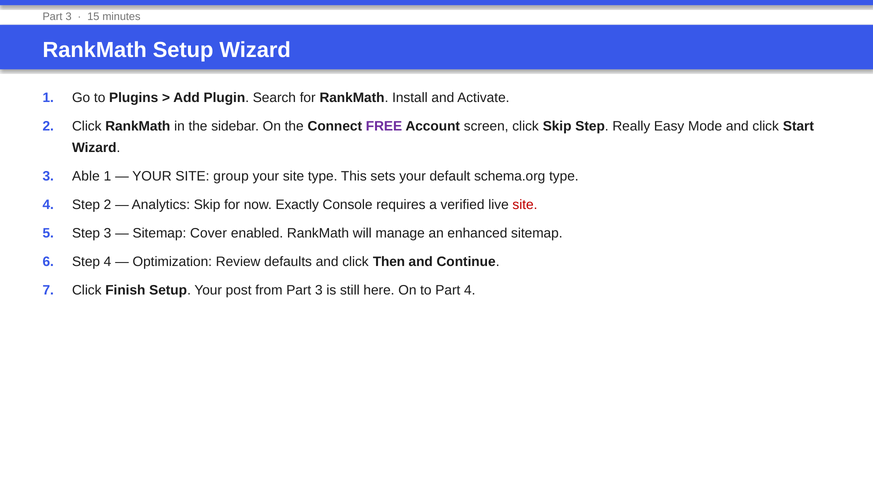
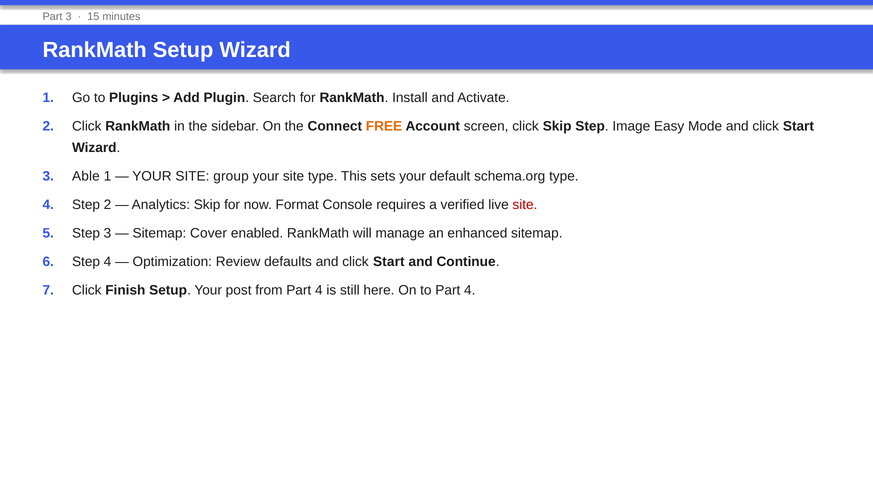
FREE colour: purple -> orange (384, 126)
Really: Really -> Image (631, 126)
Exactly: Exactly -> Format (297, 205)
defaults and click Then: Then -> Start (389, 262)
from Part 3: 3 -> 4 (319, 290)
